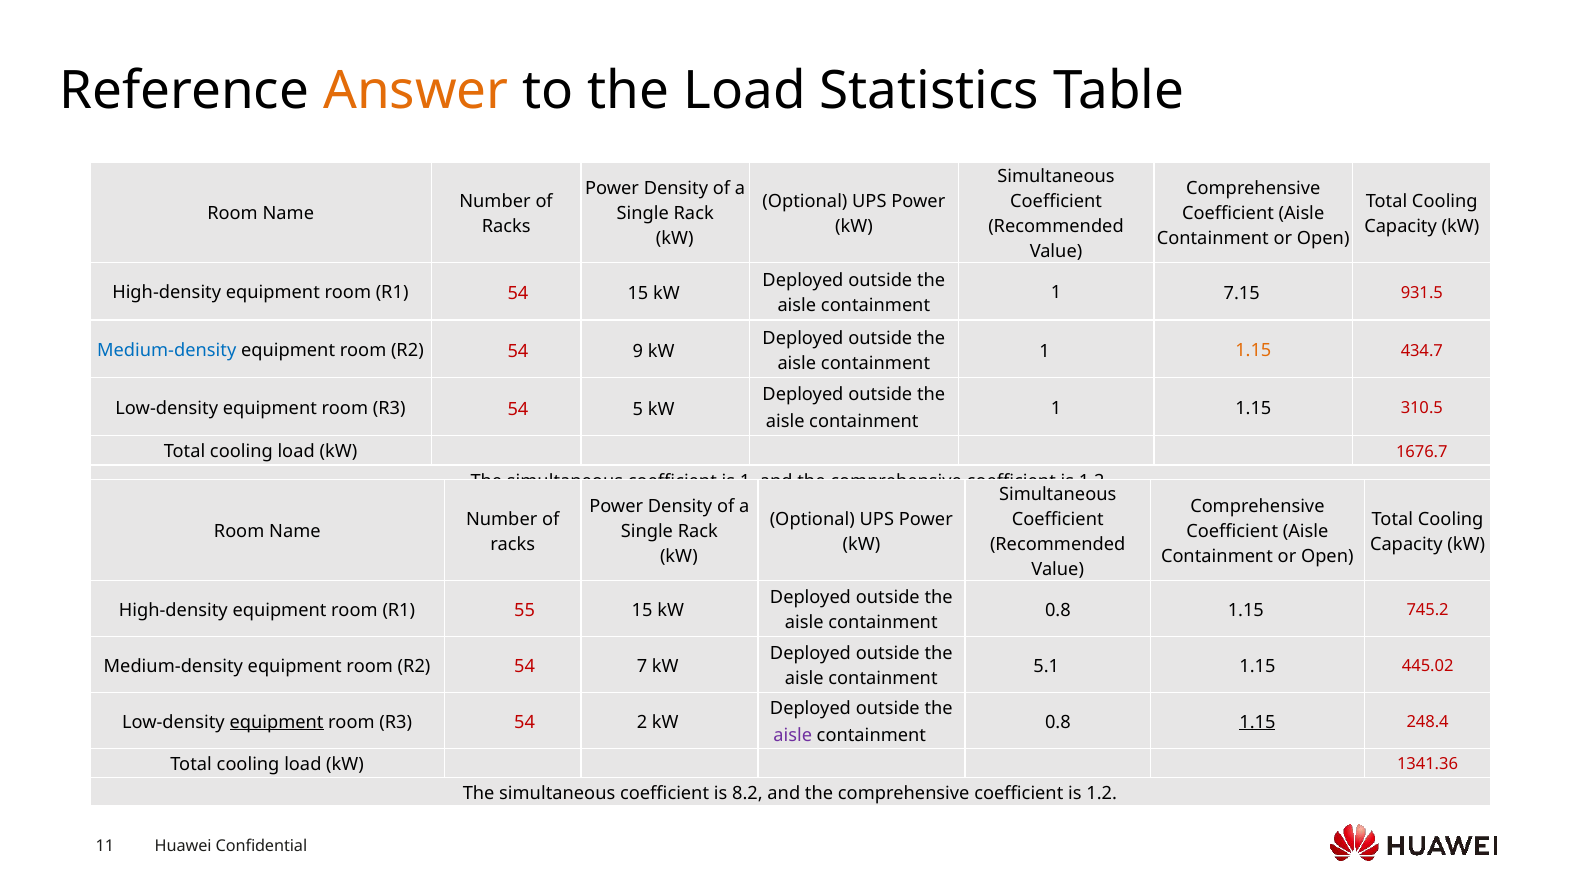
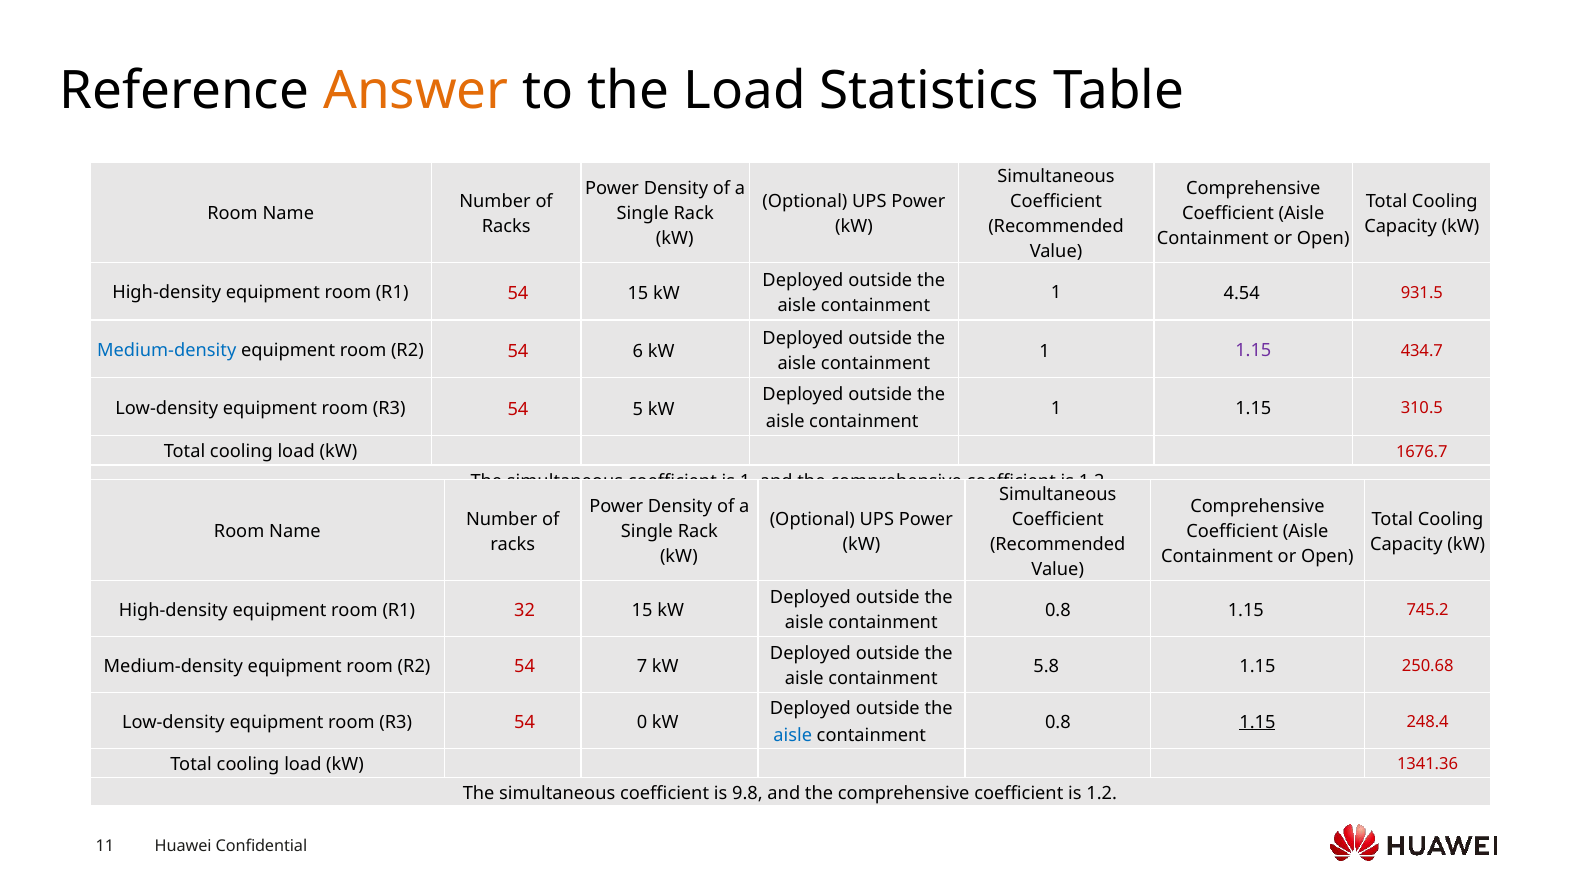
7.15: 7.15 -> 4.54 (1242, 294)
9: 9 -> 6 (638, 351)
1.15 colour: orange -> purple (1253, 351)
55: 55 -> 32 (525, 611)
5.1: 5.1 -> 5.8 (1046, 667)
445.02: 445.02 -> 250.68 (1428, 666)
equipment underline: present -> none (277, 722)
2: 2 -> 0 (642, 723)
aisle colour: purple -> blue (793, 735)
8.2: 8.2 -> 9.8 (747, 793)
